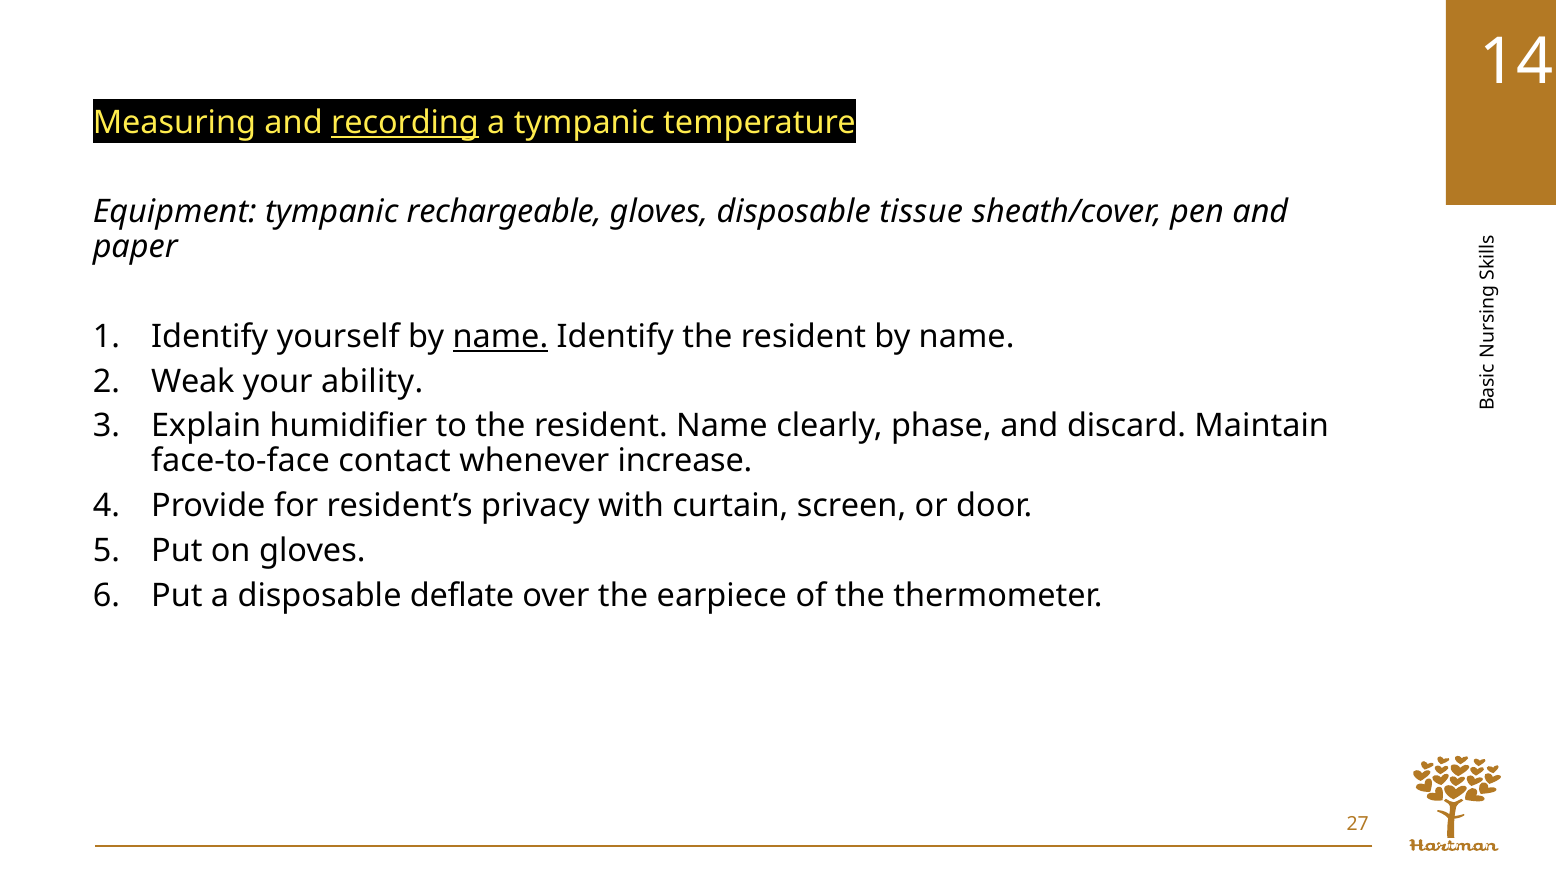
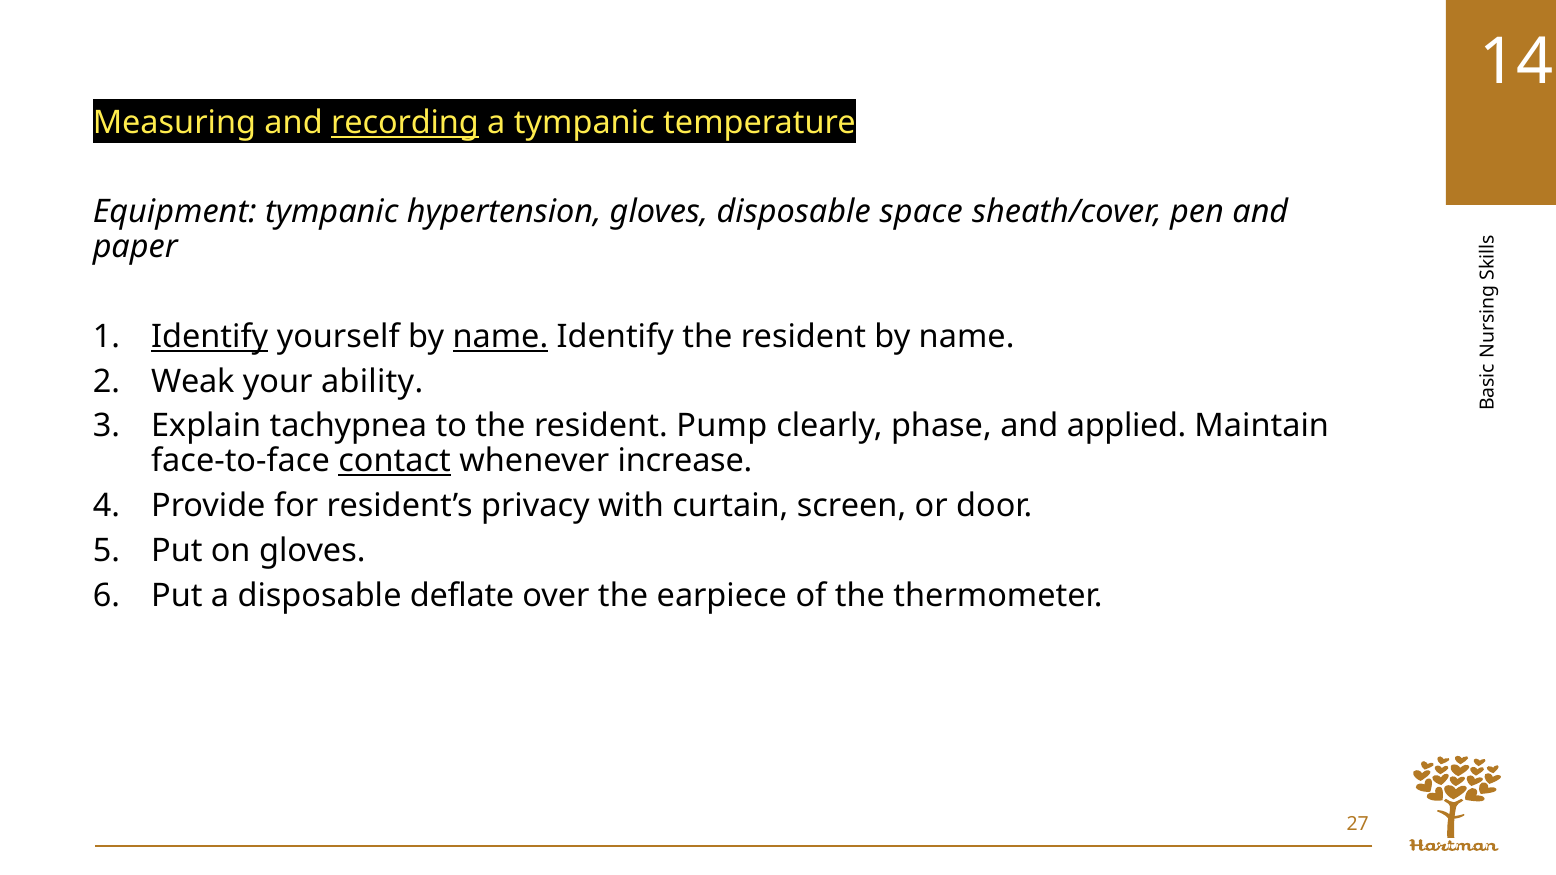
rechargeable: rechargeable -> hypertension (504, 212)
tissue: tissue -> space (921, 212)
Identify underline: none -> present (210, 337)
humidifier: humidifier -> tachypnea (348, 426)
resident Name: Name -> Pump (722, 426)
discard: discard -> applied (1127, 426)
contact underline: none -> present (395, 461)
